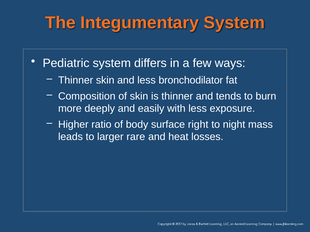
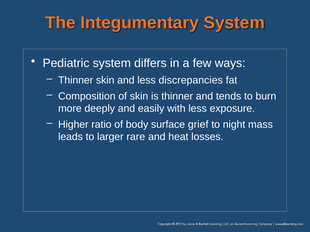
bronchodilator: bronchodilator -> discrepancies (191, 80)
right: right -> grief (198, 125)
